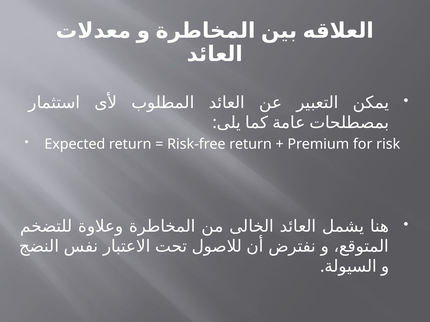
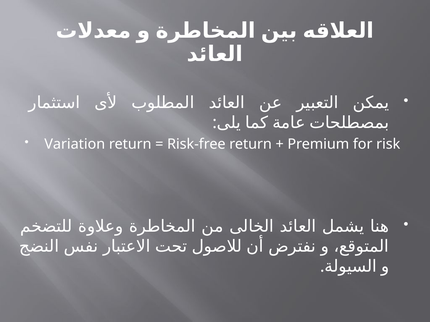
Expected: Expected -> Variation (75, 144)
